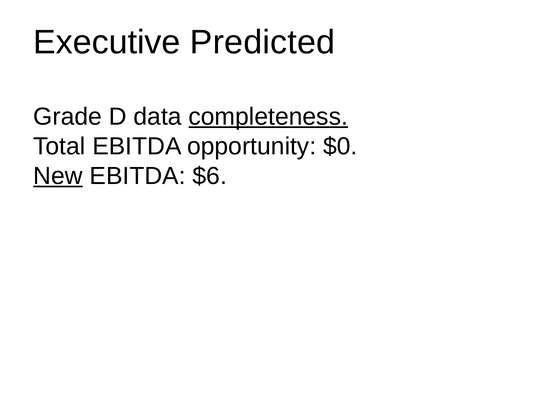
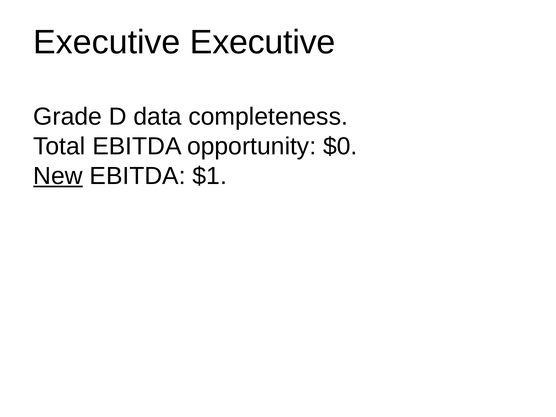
Executive Predicted: Predicted -> Executive (263, 42)
completeness underline: present -> none (268, 117)
$6: $6 -> $1 (210, 176)
